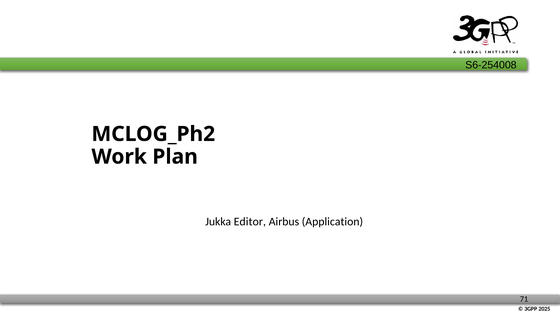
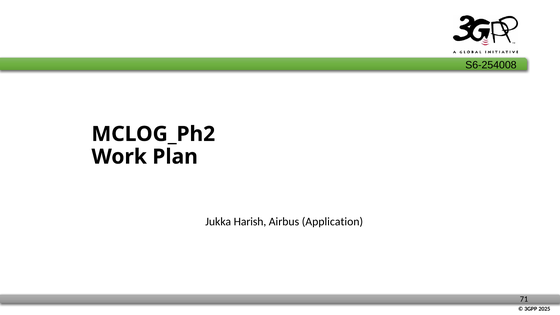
Editor: Editor -> Harish (250, 222)
